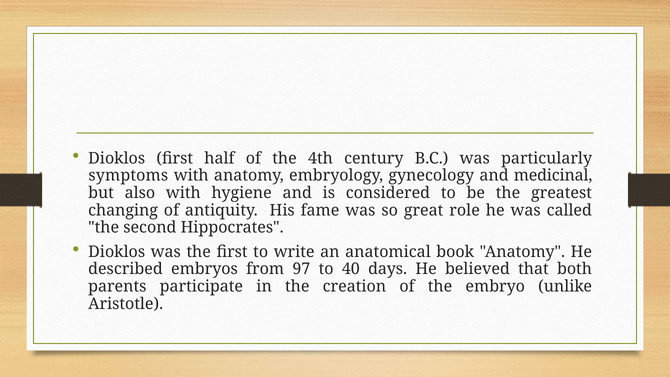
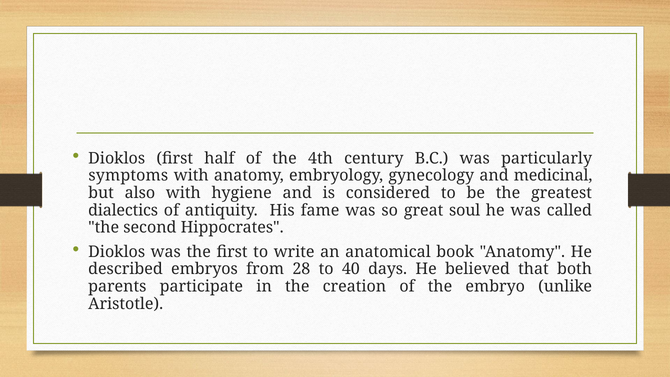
changing: changing -> dialectics (123, 210)
role: role -> soul (465, 210)
97: 97 -> 28 (301, 269)
